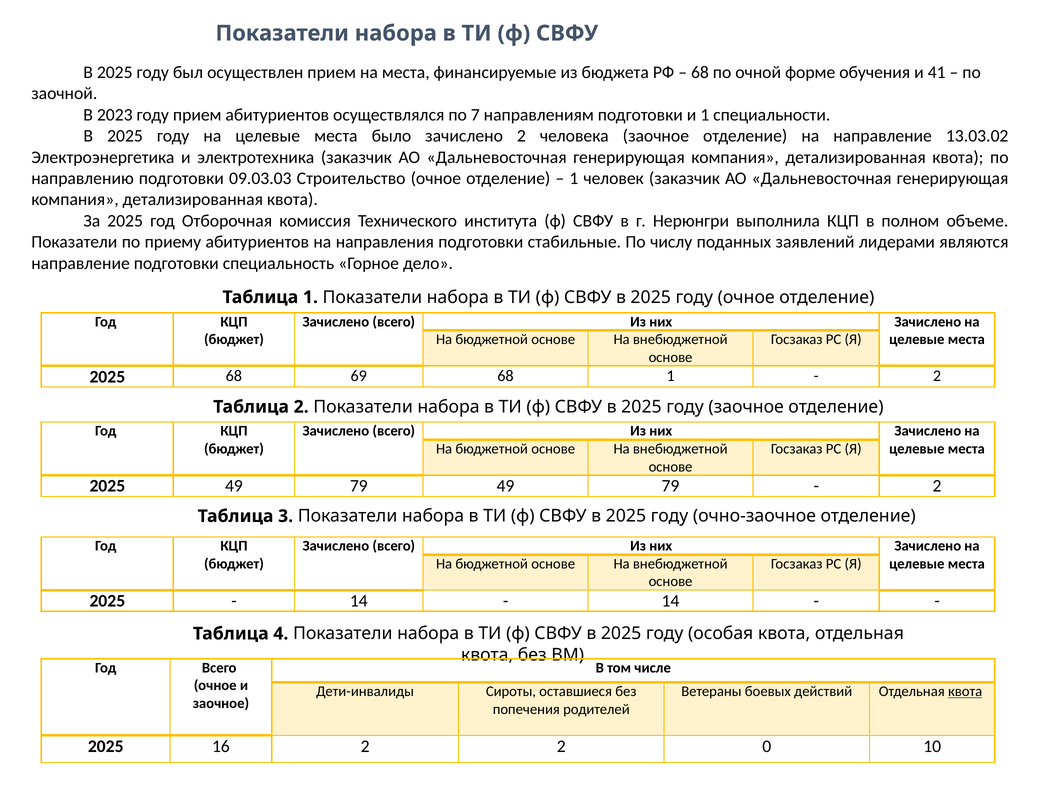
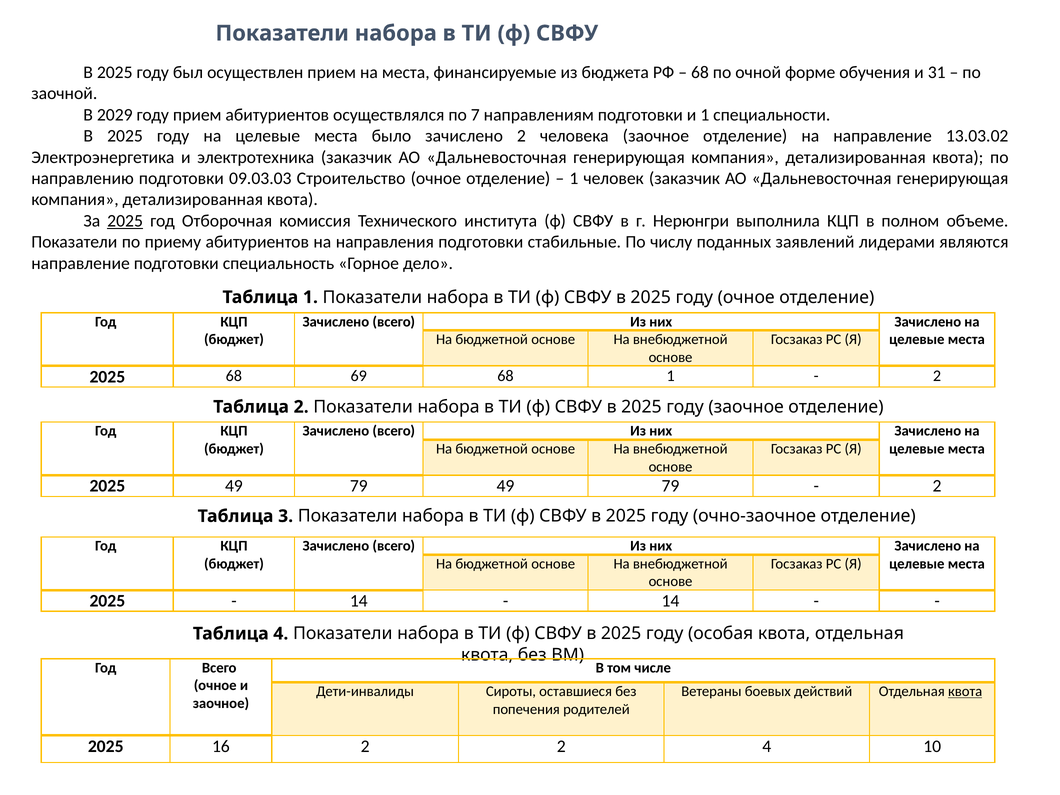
41: 41 -> 31 (937, 72)
2023: 2023 -> 2029 (115, 115)
2025 underline: none -> present (125, 221)
2 0: 0 -> 4 (767, 746)
